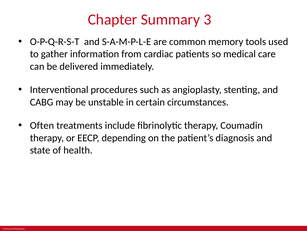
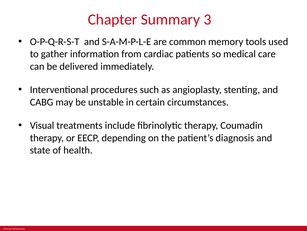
Often: Often -> Visual (42, 125)
